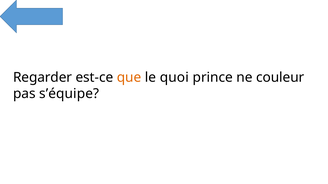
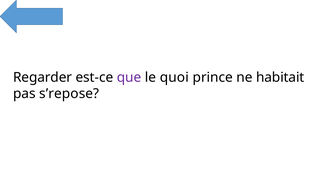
que colour: orange -> purple (129, 78)
couleur: couleur -> habitait (280, 78)
s’équipe: s’équipe -> s’repose (69, 94)
